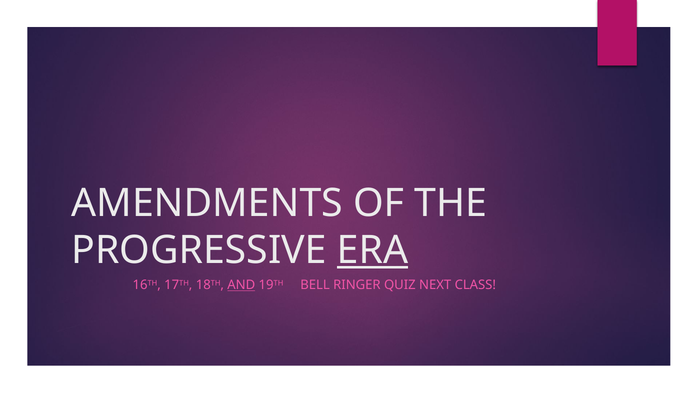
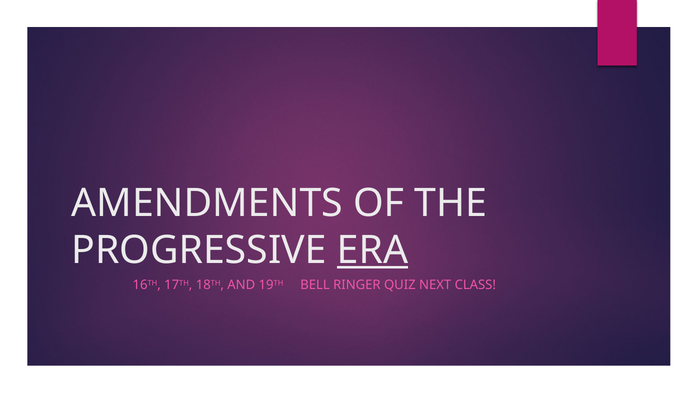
AND underline: present -> none (241, 285)
